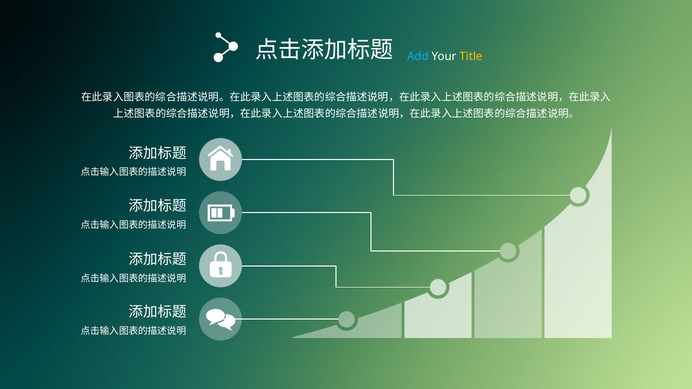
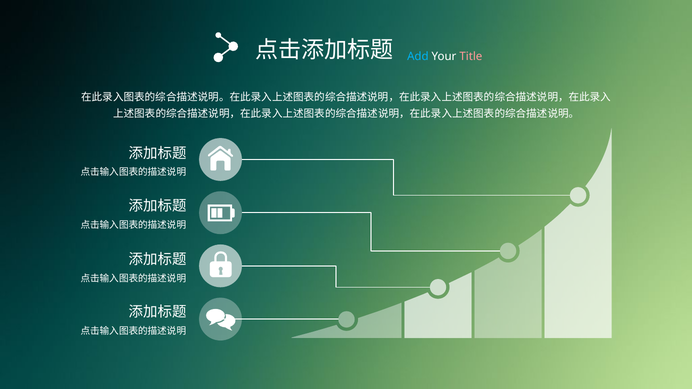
Title colour: yellow -> pink (471, 56)
